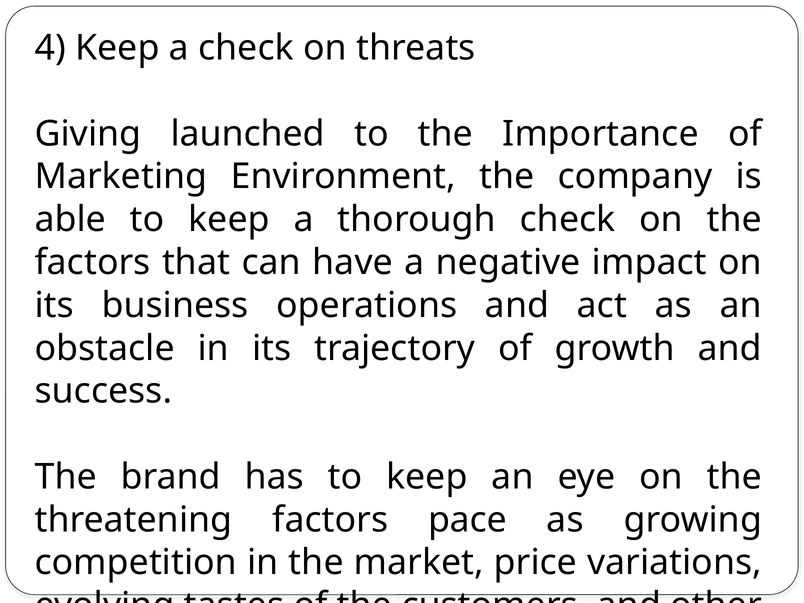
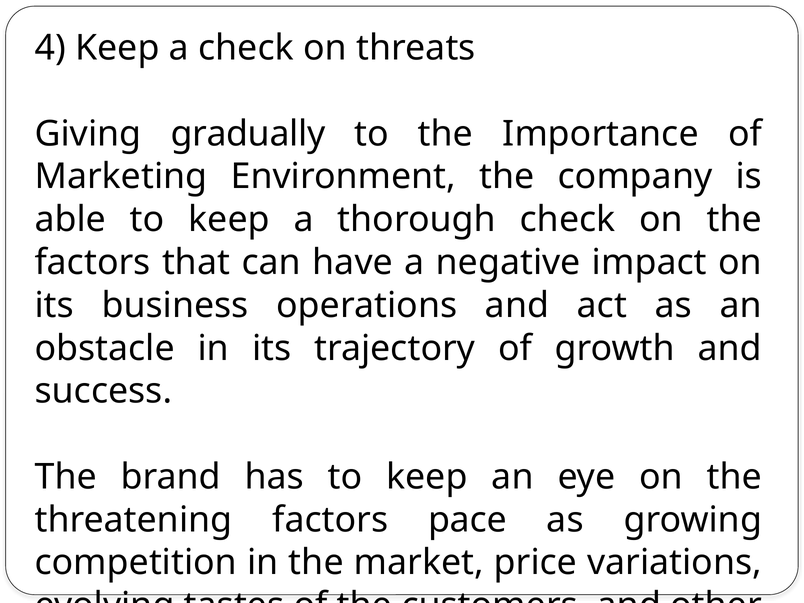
launched: launched -> gradually (248, 134)
